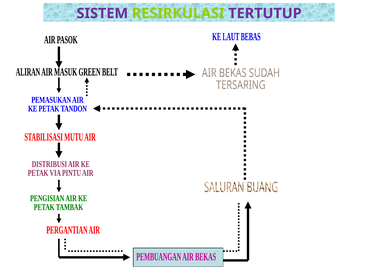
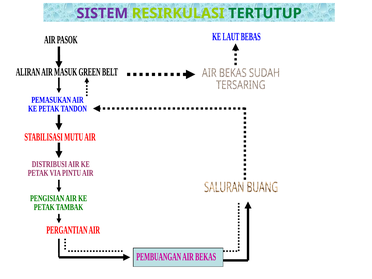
TERTUTUP colour: purple -> green (265, 13)
